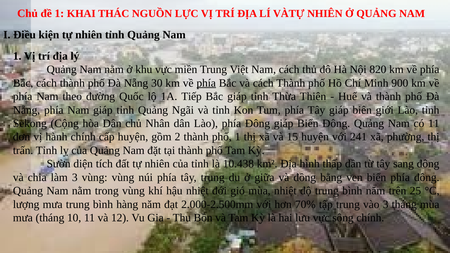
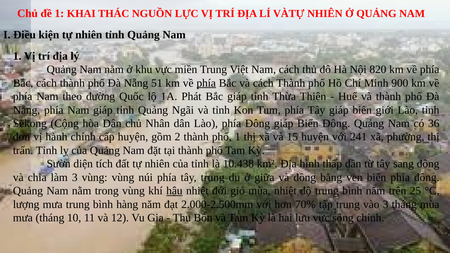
30: 30 -> 51 (157, 83)
Tiếp: Tiếp -> Phát (191, 97)
có 11: 11 -> 36 (434, 124)
hậu underline: none -> present (174, 191)
